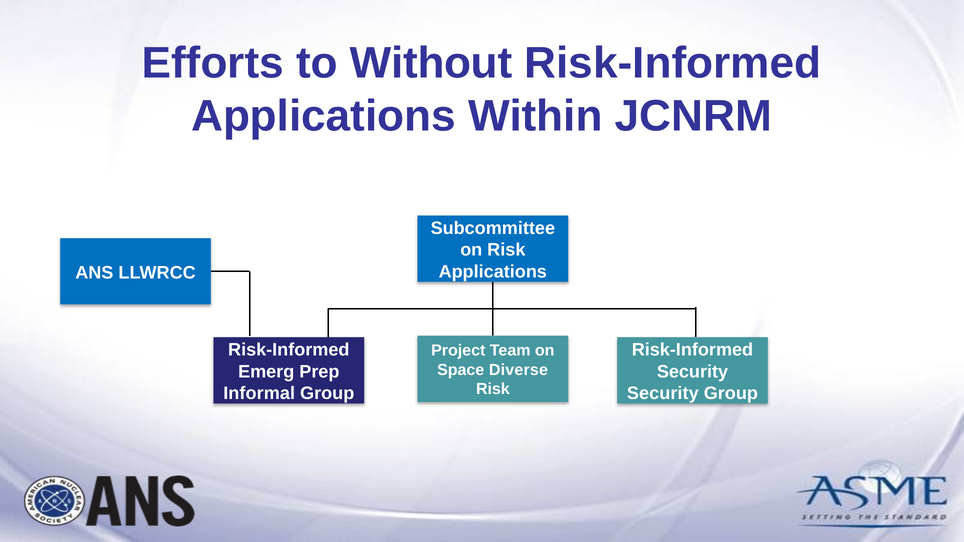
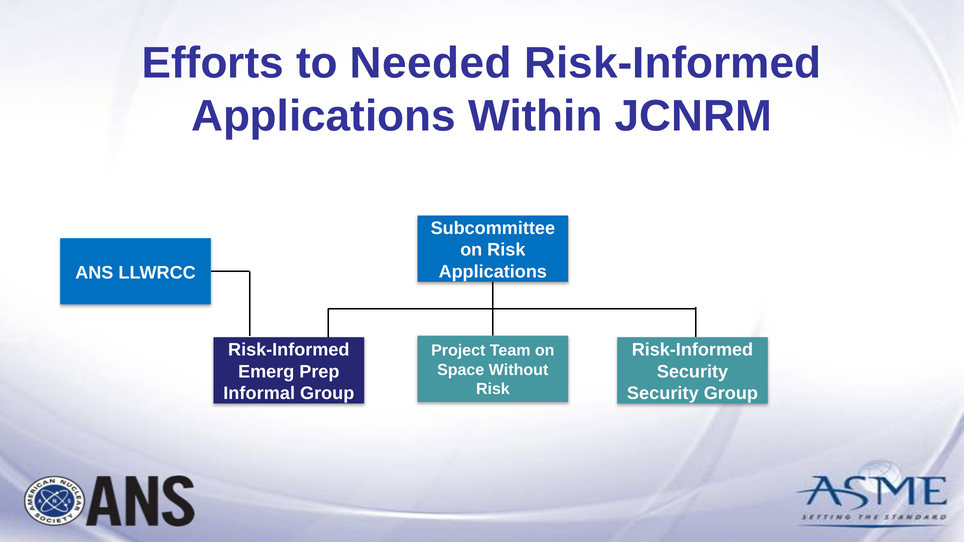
Without: Without -> Needed (431, 63)
Diverse: Diverse -> Without (519, 370)
